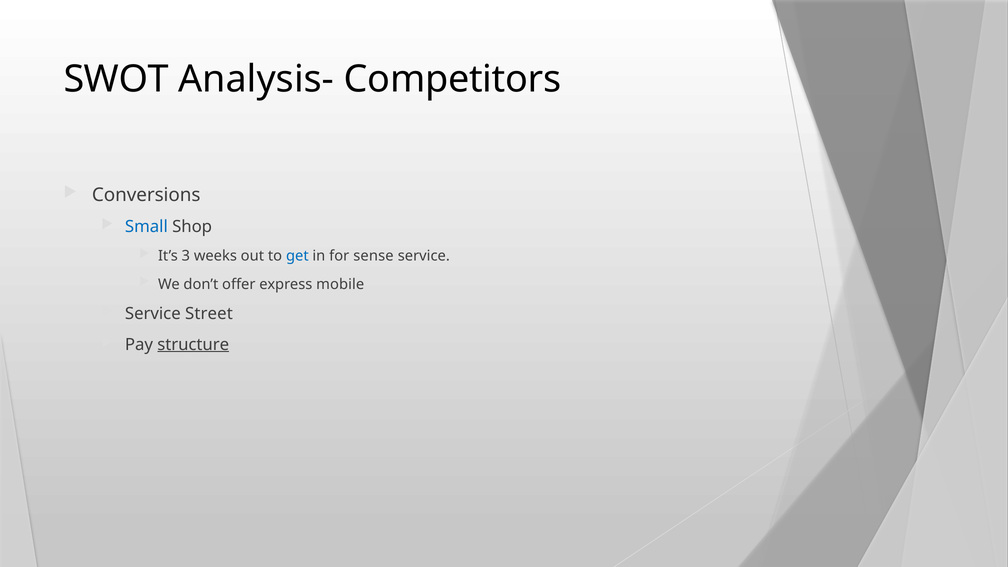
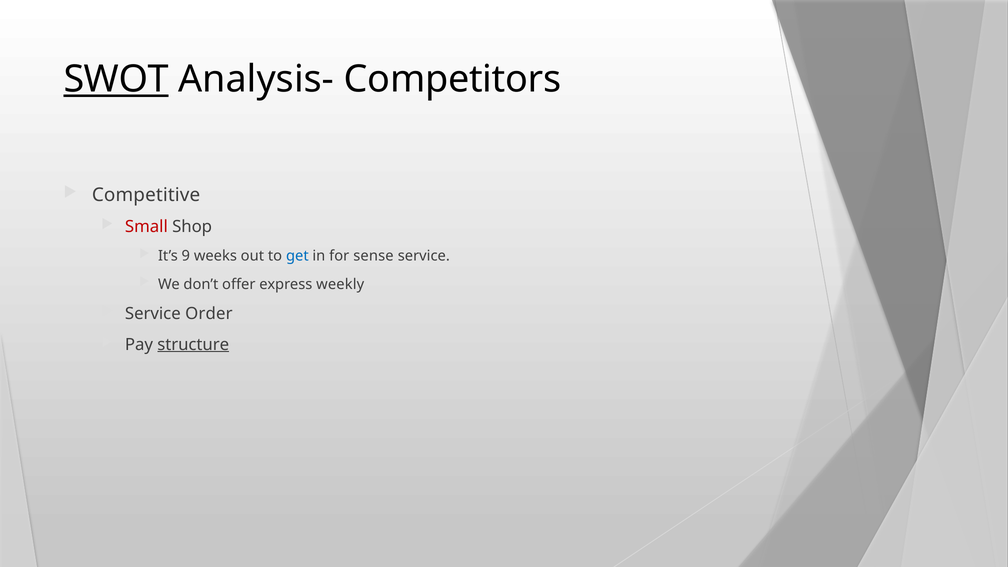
SWOT underline: none -> present (116, 79)
Conversions: Conversions -> Competitive (146, 195)
Small colour: blue -> red (146, 227)
3: 3 -> 9 (186, 256)
mobile: mobile -> weekly (340, 284)
Street: Street -> Order (209, 314)
